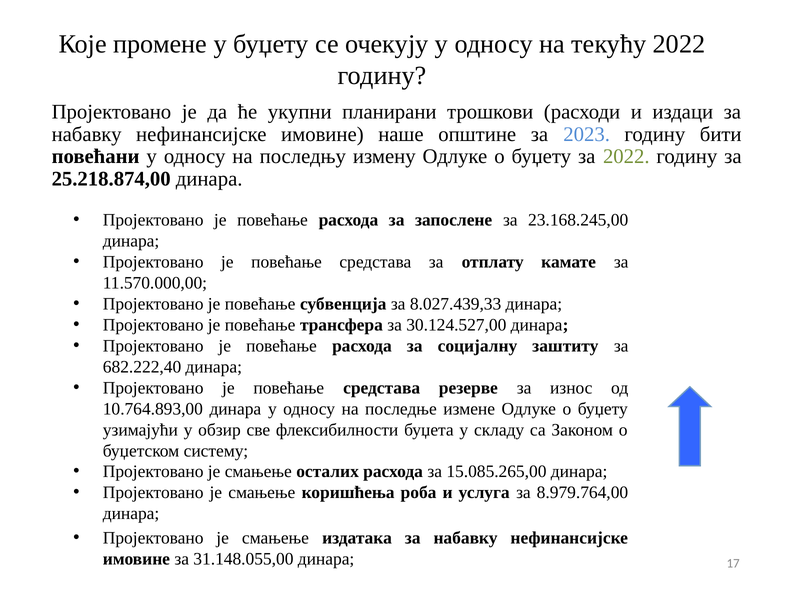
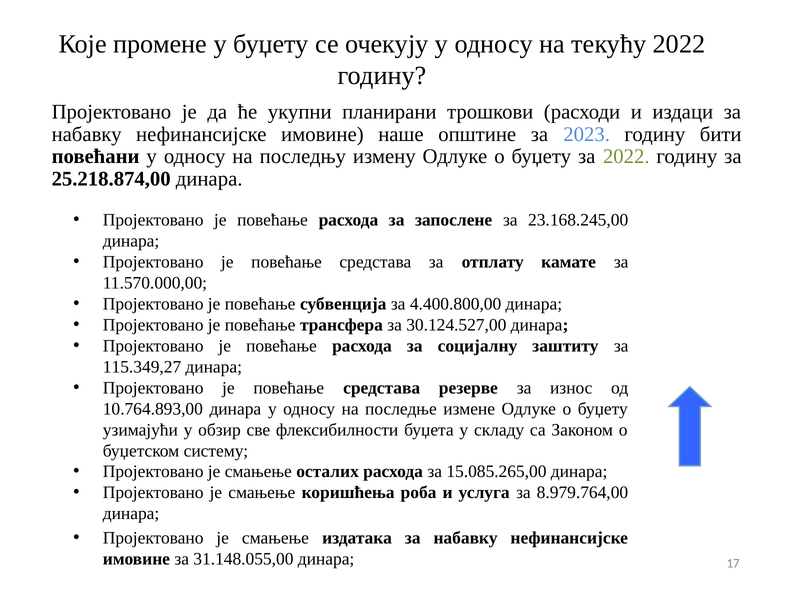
8.027.439,33: 8.027.439,33 -> 4.400.800,00 (456, 304)
682.222,40: 682.222,40 -> 115.349,27 (142, 367)
